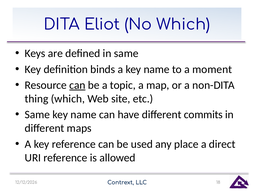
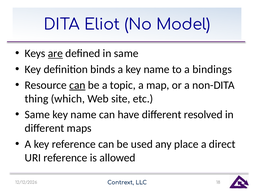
No Which: Which -> Model (183, 25)
are underline: none -> present (55, 53)
moment: moment -> bindings (212, 69)
commits: commits -> resolved (203, 114)
